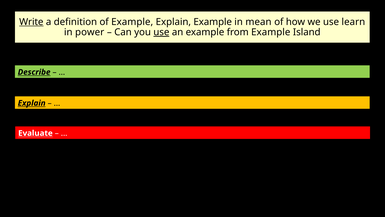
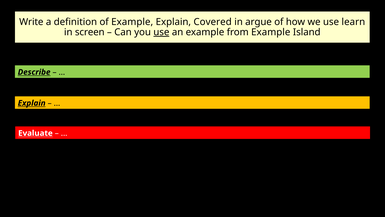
Write underline: present -> none (31, 22)
Explain Example: Example -> Covered (213, 22)
mean: mean -> argue (259, 22)
power: power -> screen (90, 32)
